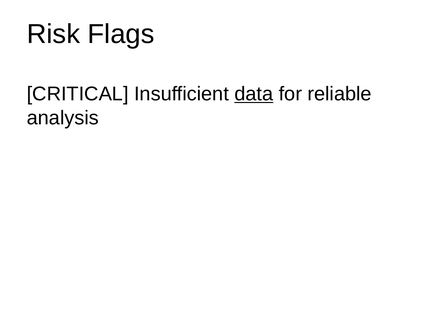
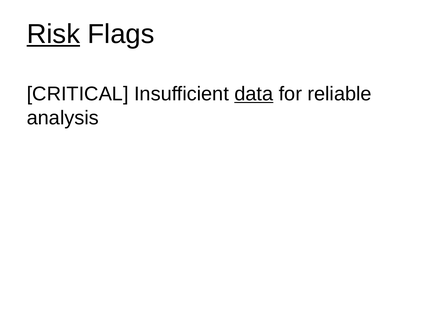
Risk underline: none -> present (53, 34)
